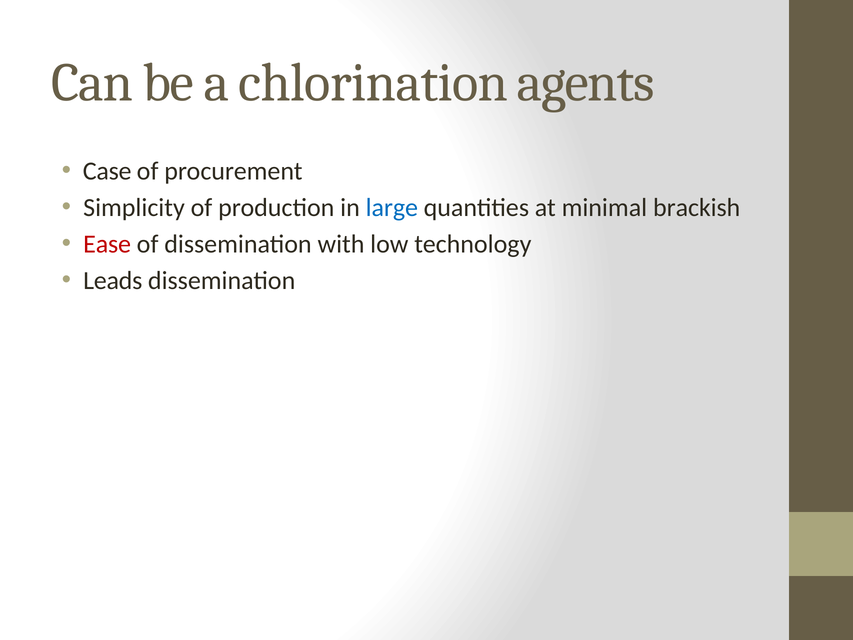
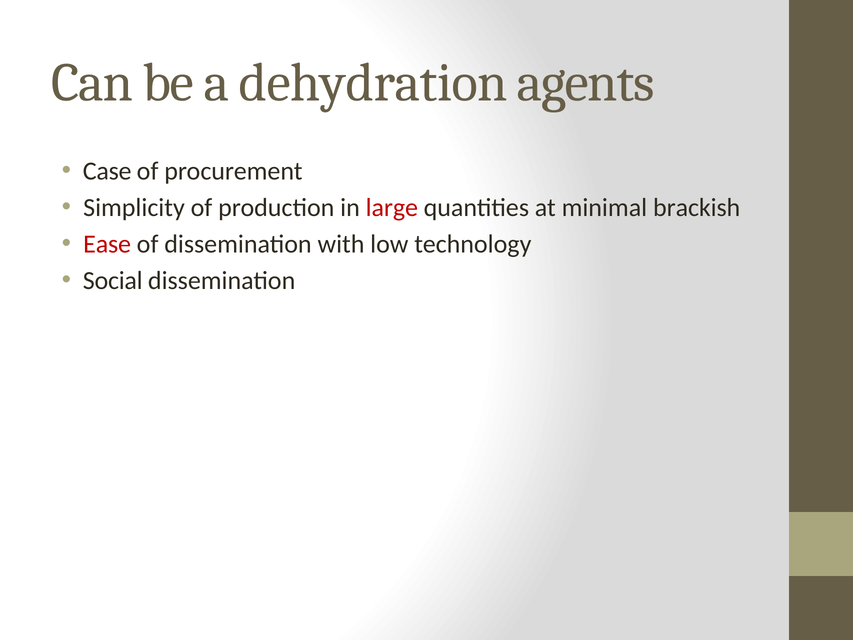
chlorination: chlorination -> dehydration (373, 83)
large colour: blue -> red (392, 207)
Leads: Leads -> Social (113, 280)
